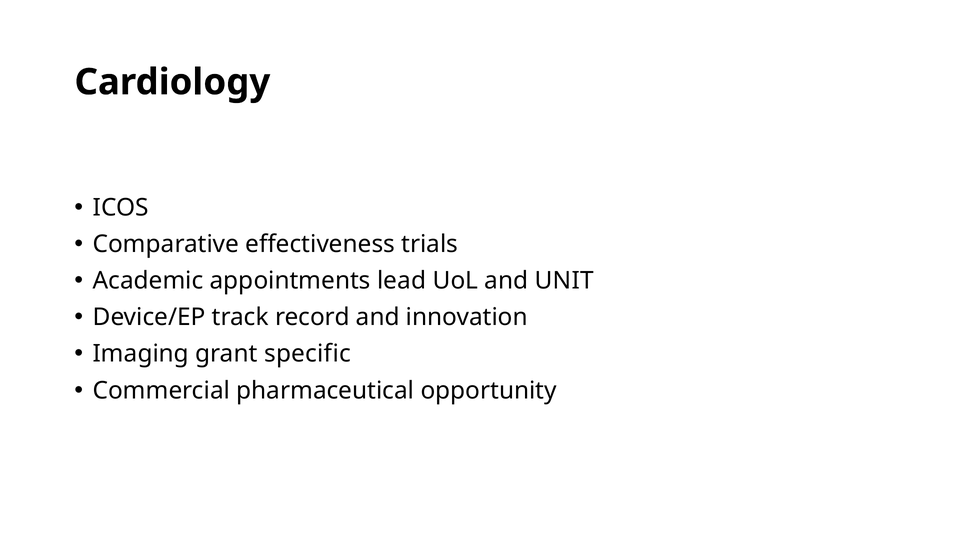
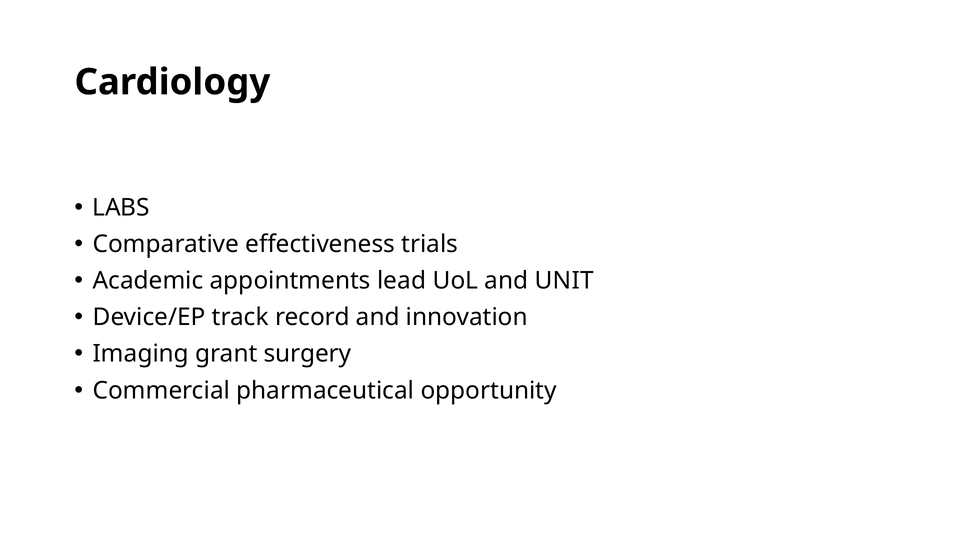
ICOS: ICOS -> LABS (121, 207)
specific: specific -> surgery (308, 354)
